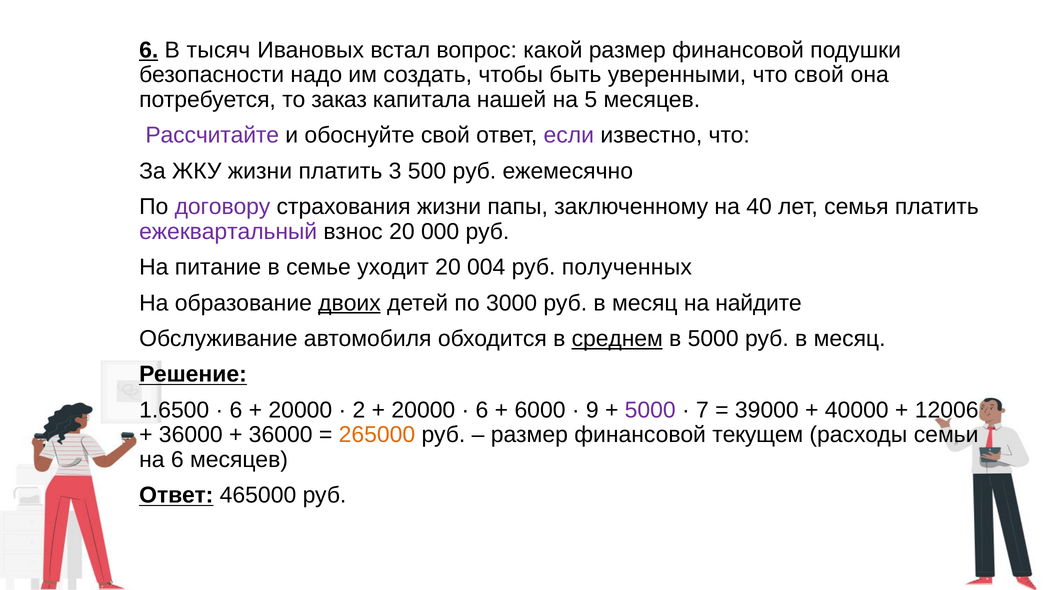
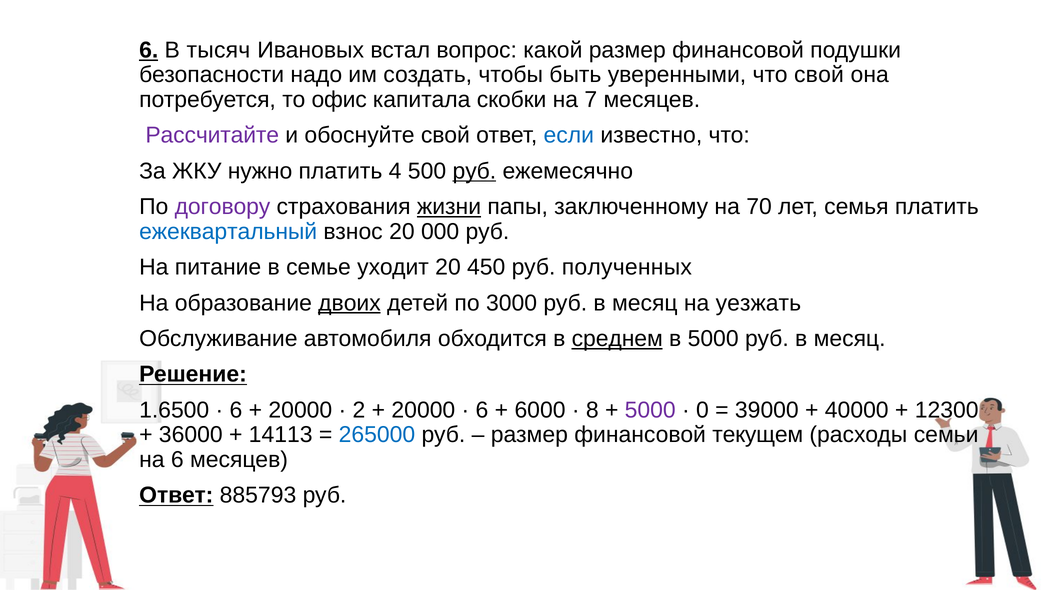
заказ: заказ -> офис (339, 100)
нашей: нашей -> скобки (512, 100)
5: 5 -> 7 (591, 100)
если colour: purple -> blue (569, 135)
ЖКУ жизни: жизни -> нужно (260, 171)
3: 3 -> 4 (395, 171)
руб underline: none -> present (474, 171)
жизни underline: none -> present (449, 207)
40: 40 -> 70 (759, 207)
ежеквартальный colour: purple -> blue (228, 232)
004: 004 -> 450 (486, 267)
найдите: найдите -> уезжать (758, 303)
9: 9 -> 8 (592, 410)
7: 7 -> 0 (702, 410)
12006: 12006 -> 12300 (947, 410)
36000: 36000 -> 14113 (281, 435)
265000 colour: orange -> blue (377, 435)
465000: 465000 -> 885793 (258, 495)
